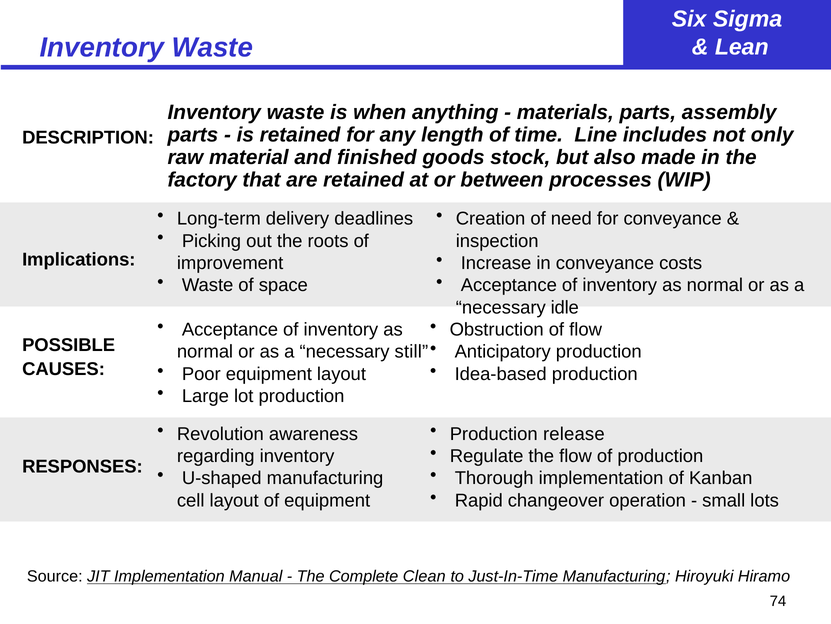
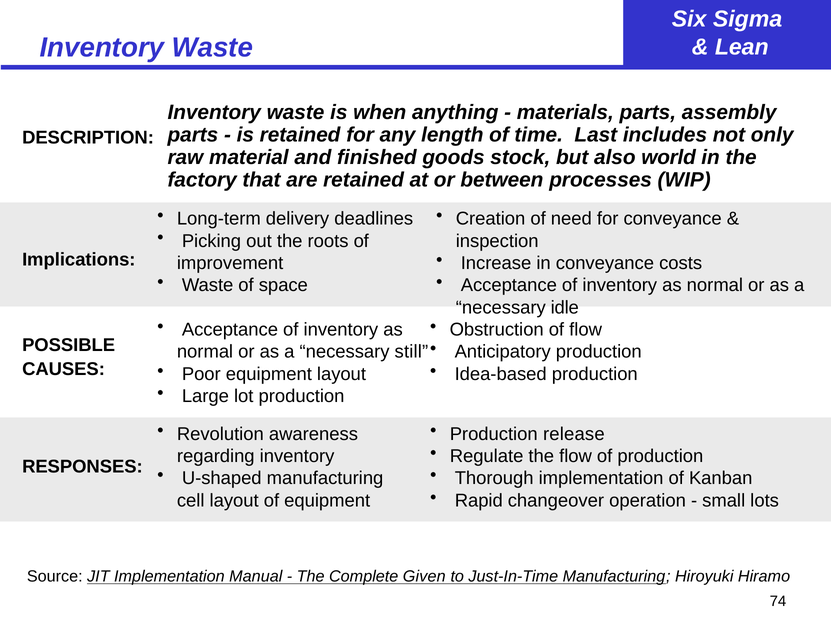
Line: Line -> Last (596, 135)
made: made -> world (669, 157)
Clean: Clean -> Given (424, 576)
